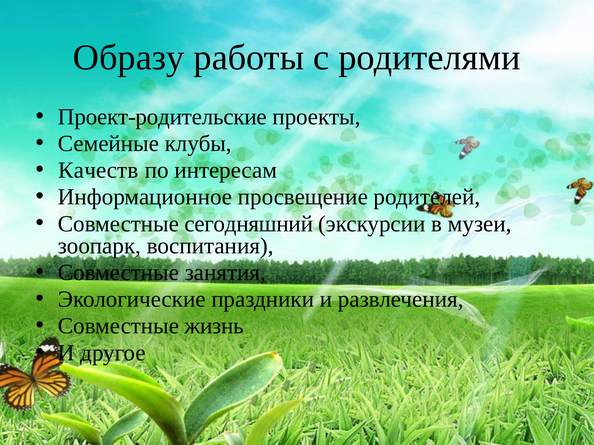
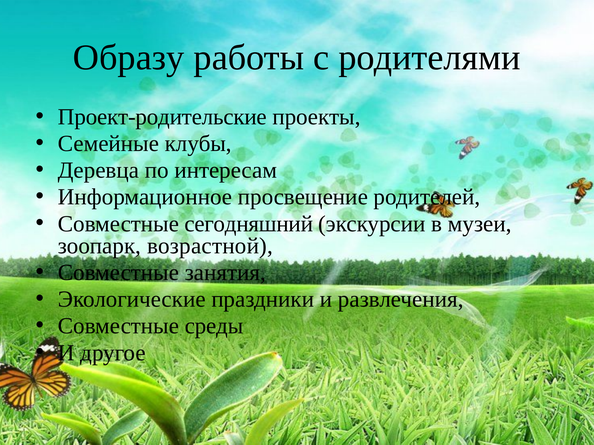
Качеств: Качеств -> Деревца (98, 171)
воспитания: воспитания -> возрастной (210, 246)
жизнь: жизнь -> среды (214, 326)
